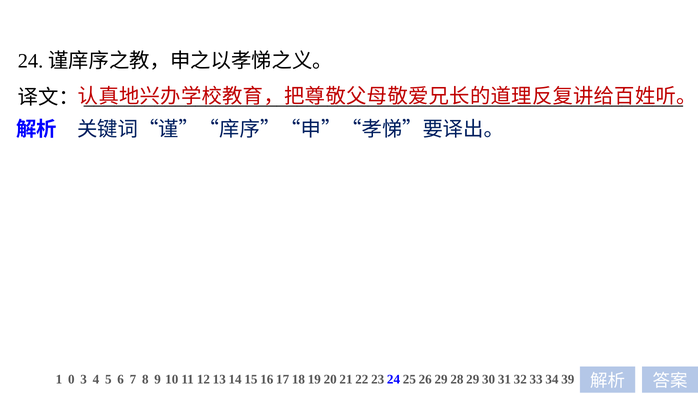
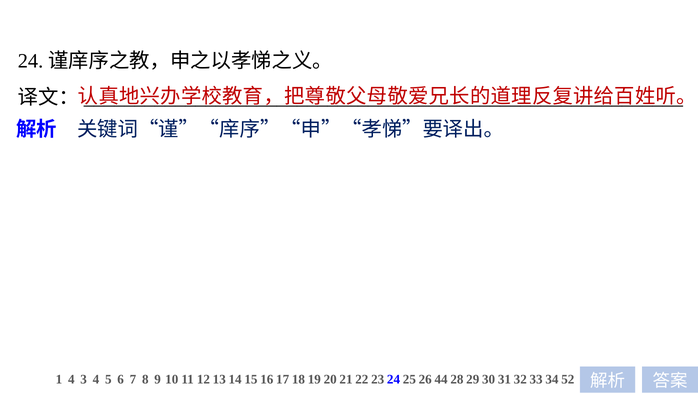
1 0: 0 -> 4 (71, 379)
29: 29 -> 44 (441, 379)
39: 39 -> 52 (568, 379)
